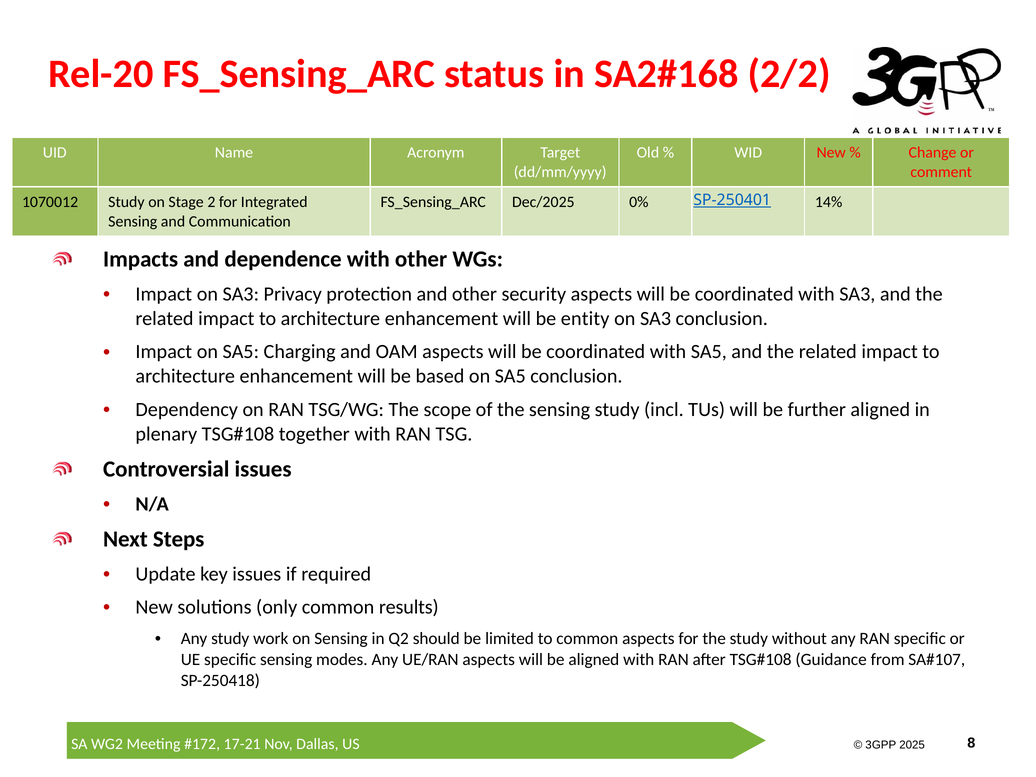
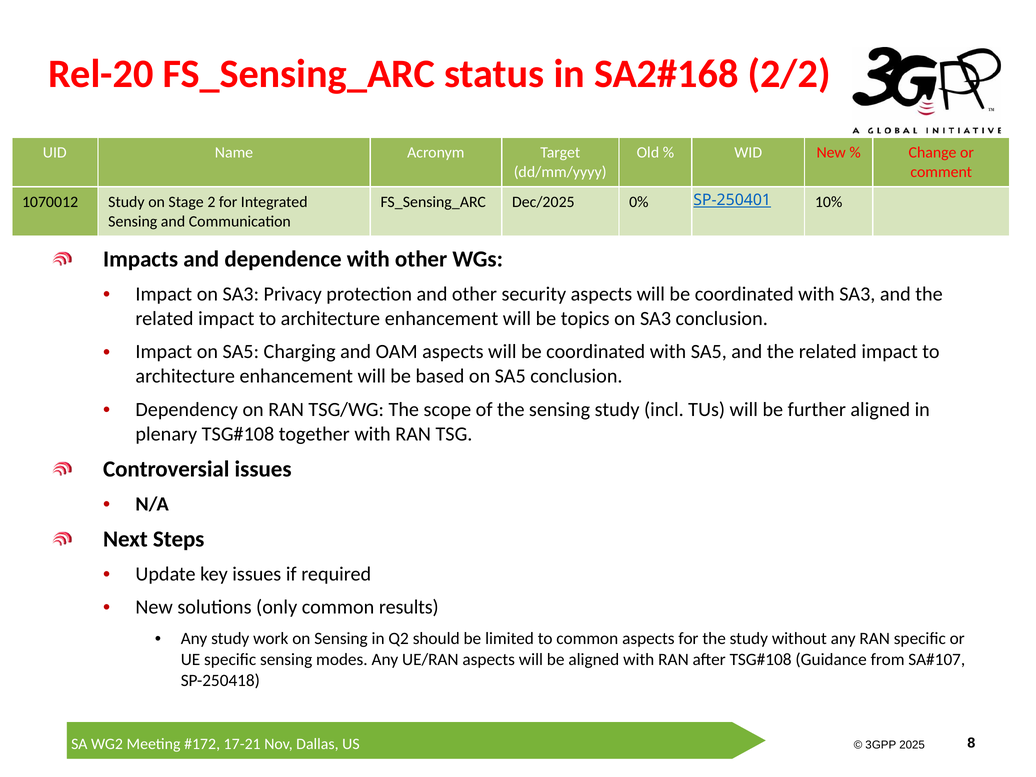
14%: 14% -> 10% (829, 202)
entity: entity -> topics (585, 319)
